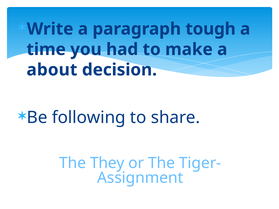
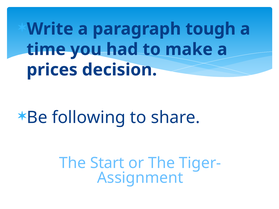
about: about -> prices (52, 70)
They: They -> Start (107, 163)
